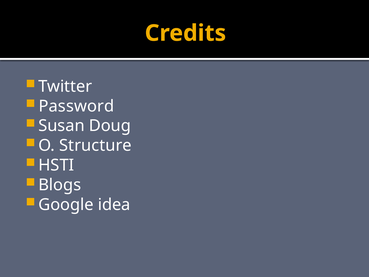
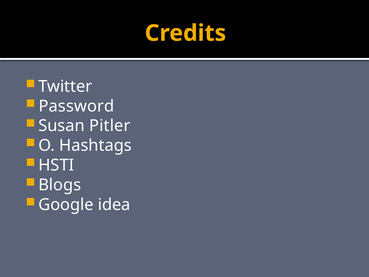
Doug: Doug -> Pitler (110, 126)
Structure: Structure -> Hashtags (95, 145)
